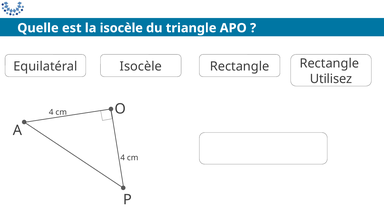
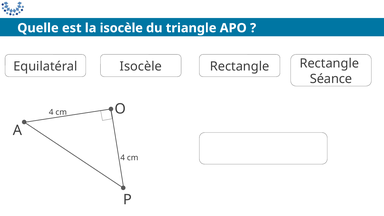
Utilisez: Utilisez -> Séance (331, 79)
